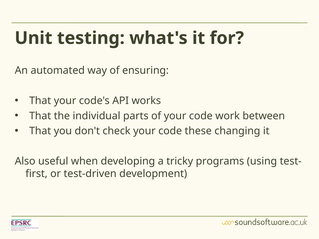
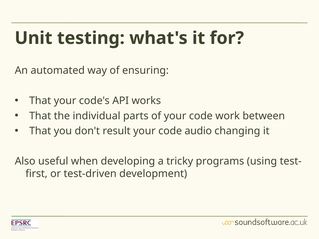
check: check -> result (117, 131)
these: these -> audio (198, 131)
